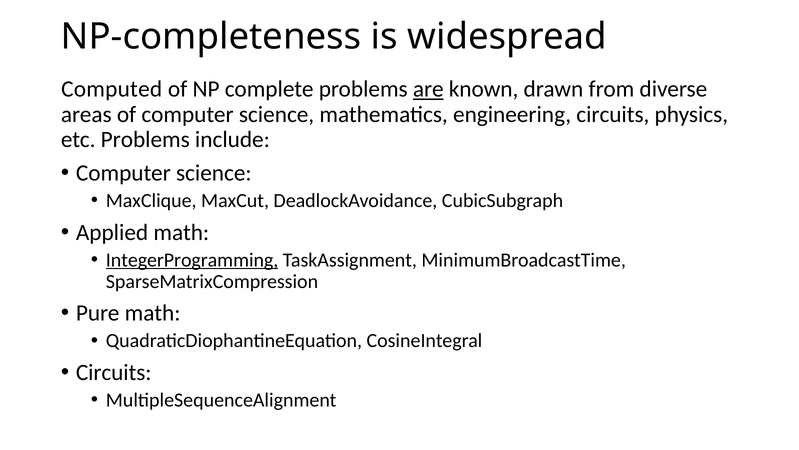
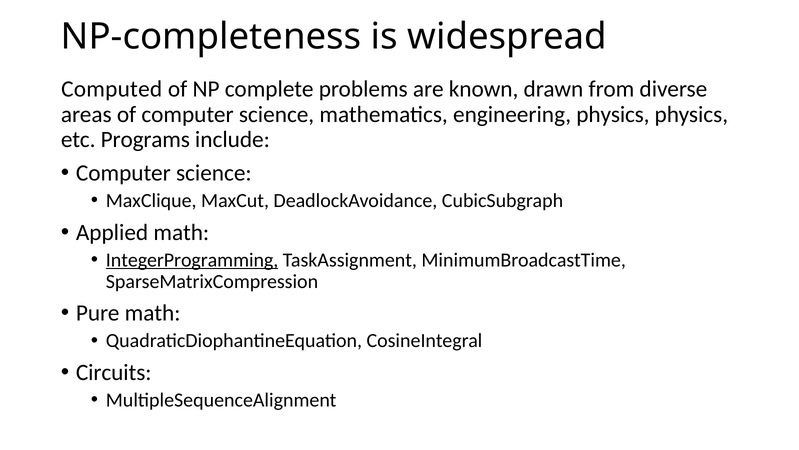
are underline: present -> none (428, 89)
engineering circuits: circuits -> physics (613, 114)
etc Problems: Problems -> Programs (145, 139)
